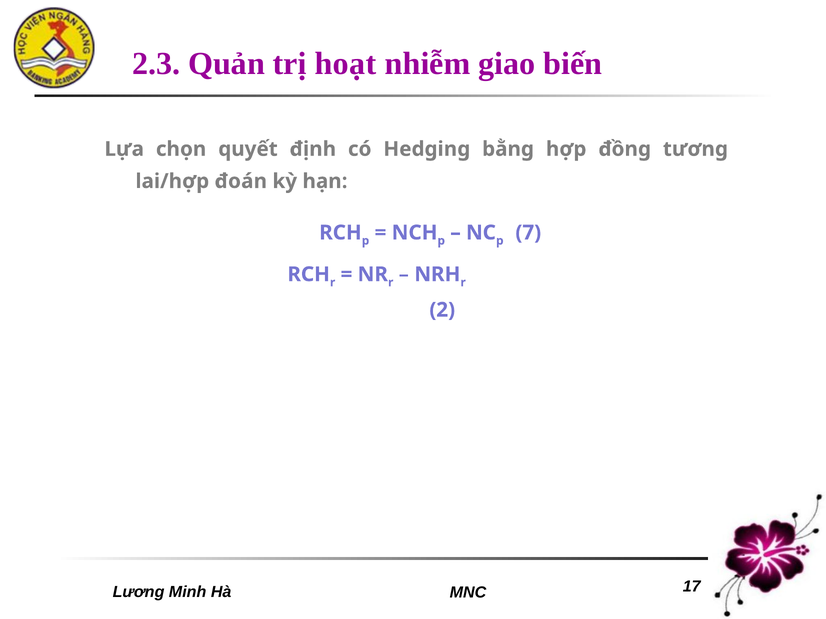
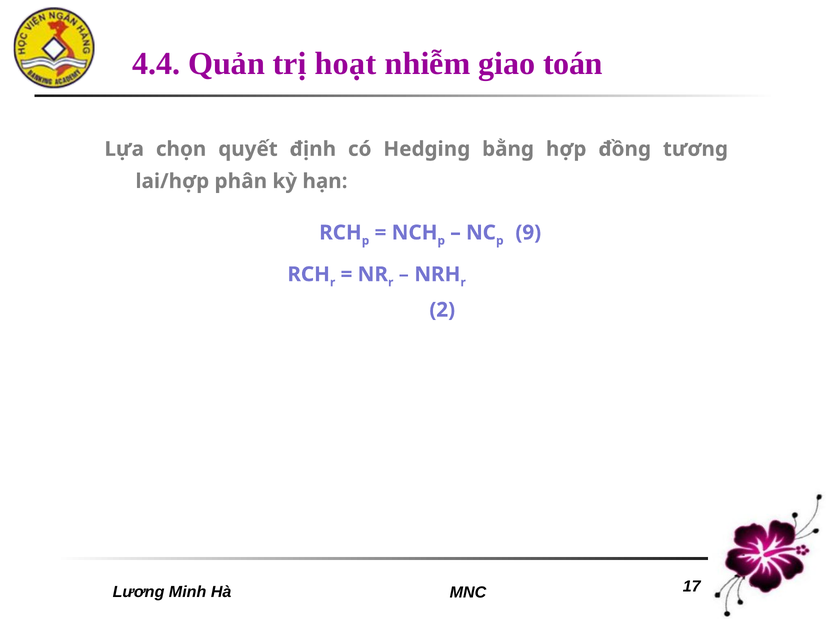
2.3: 2.3 -> 4.4 (156, 64)
biến: biến -> toán (573, 64)
đoán: đoán -> phân (241, 181)
7: 7 -> 9 (528, 233)
